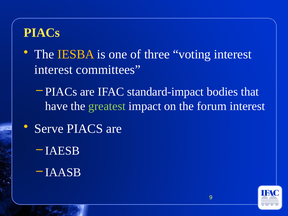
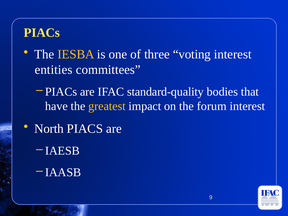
interest: interest -> entities (54, 70)
standard-impact: standard-impact -> standard-quality (165, 92)
greatest colour: light green -> yellow (107, 106)
Serve: Serve -> North (49, 129)
